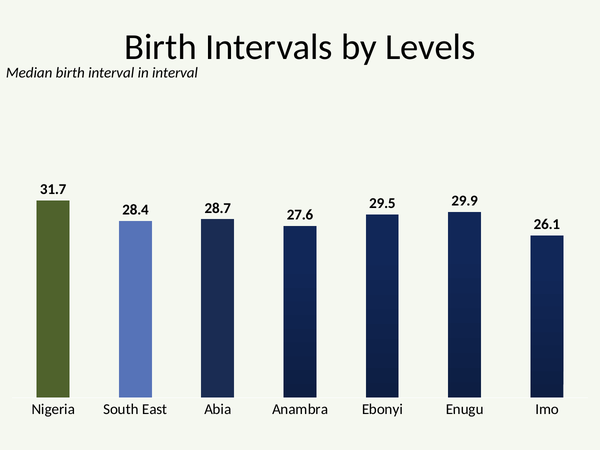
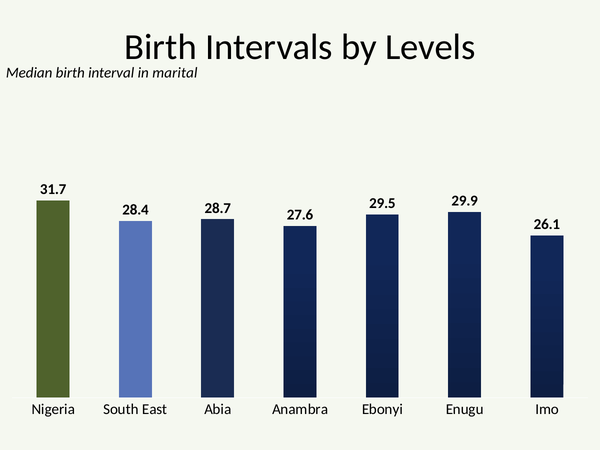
in interval: interval -> marital (175, 73)
